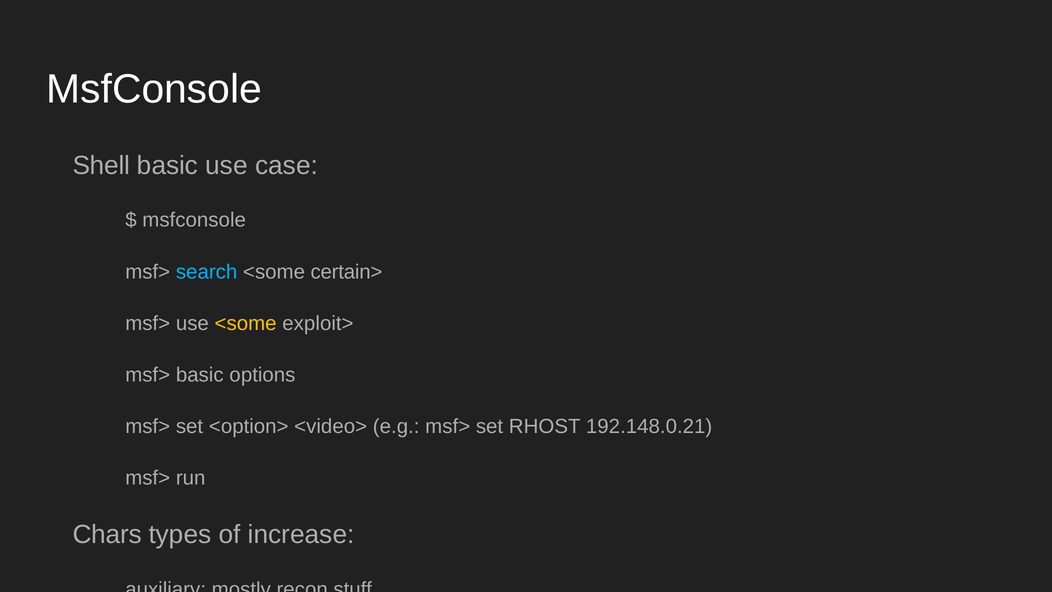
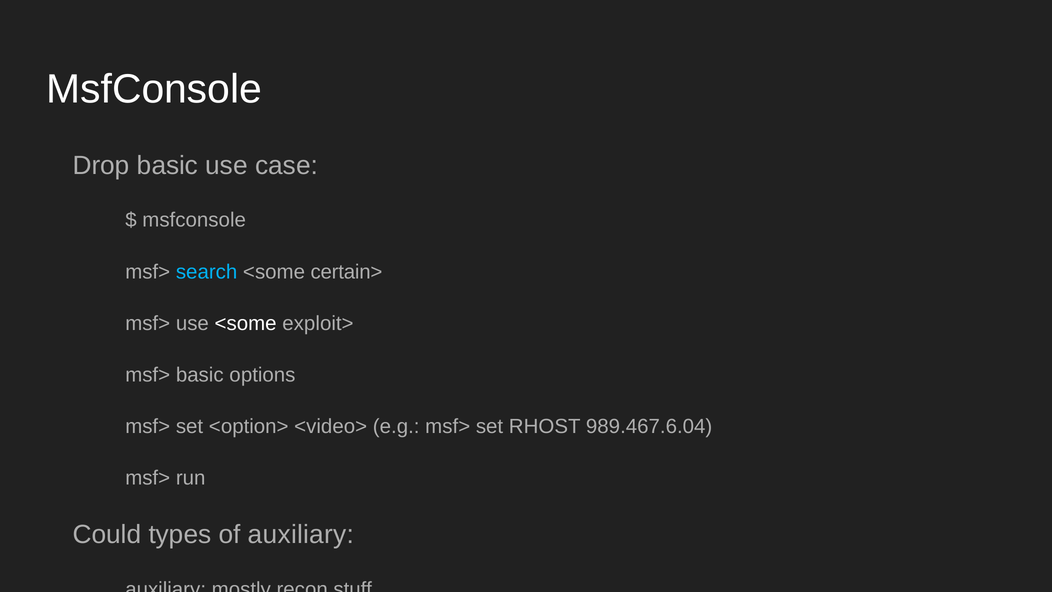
Shell: Shell -> Drop (101, 165)
<some colour: yellow -> white (246, 323)
192.148.0.21: 192.148.0.21 -> 989.467.6.04 (649, 426)
Chars: Chars -> Could (107, 534)
of increase: increase -> auxiliary (301, 534)
